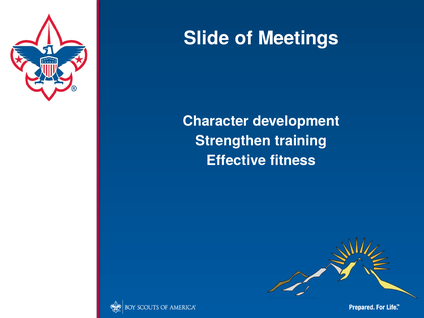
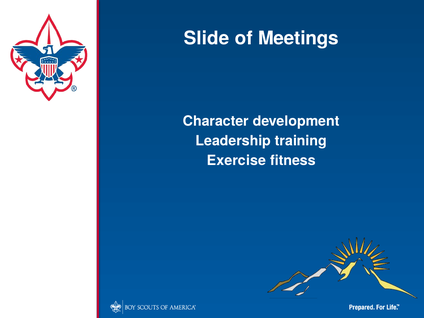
Strengthen: Strengthen -> Leadership (233, 141)
Effective: Effective -> Exercise (236, 161)
